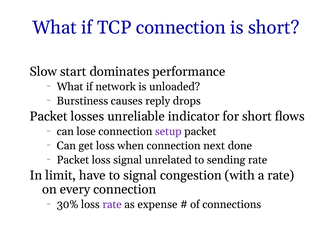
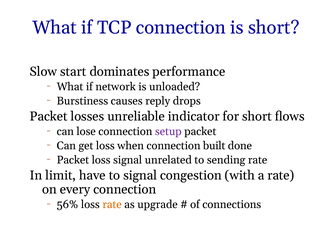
next: next -> built (214, 146)
30%: 30% -> 56% (67, 205)
rate colour: purple -> orange (112, 205)
expense: expense -> upgrade (158, 205)
